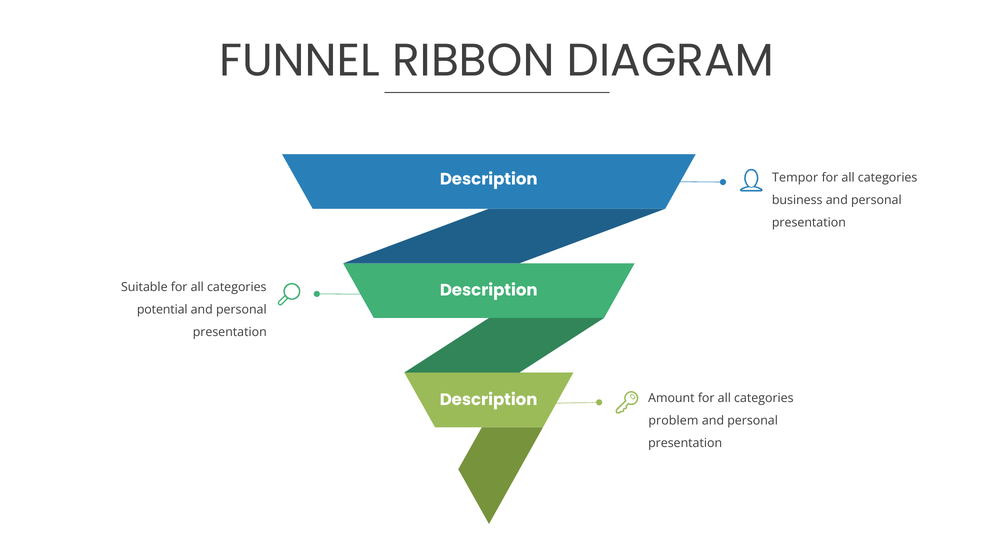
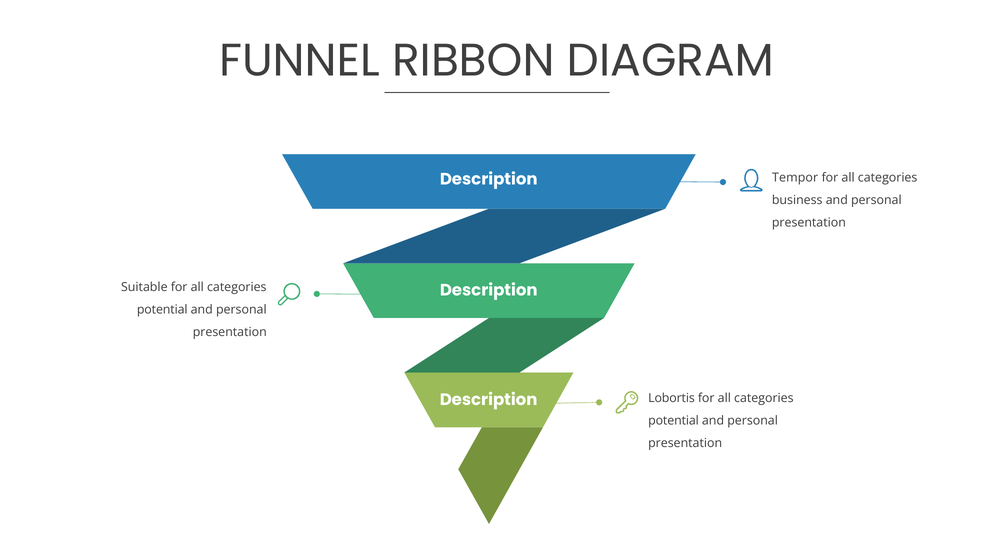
Amount: Amount -> Lobortis (671, 398)
problem: problem -> potential (674, 421)
